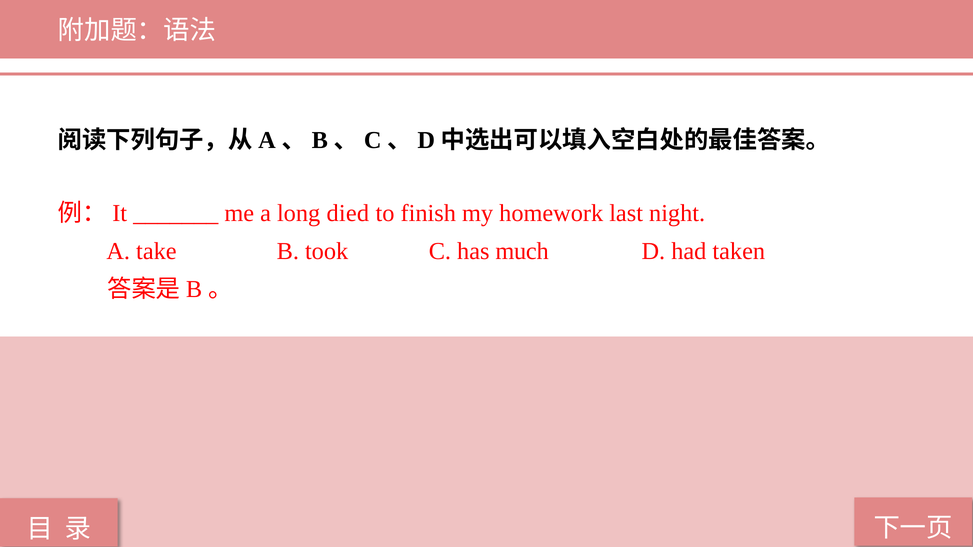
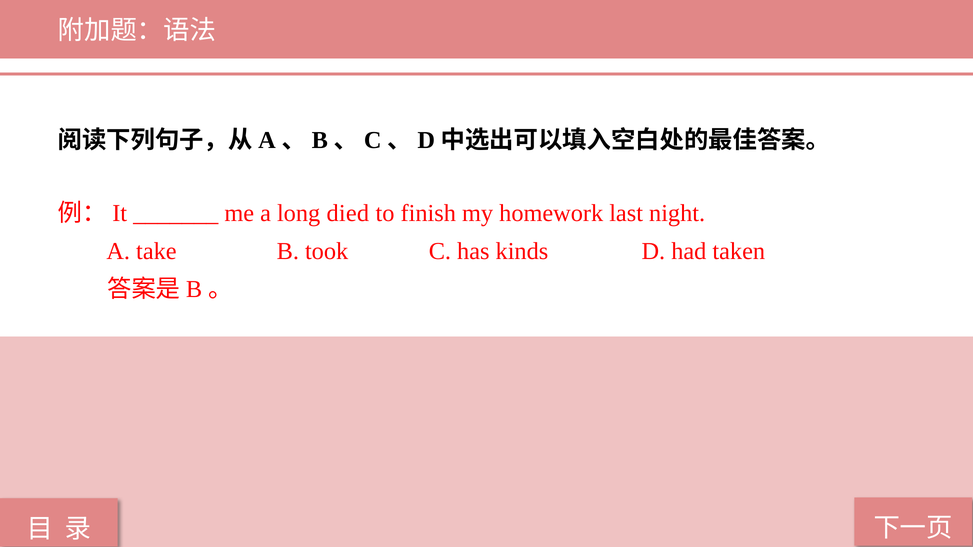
much: much -> kinds (522, 251)
